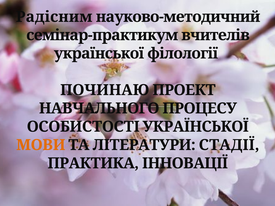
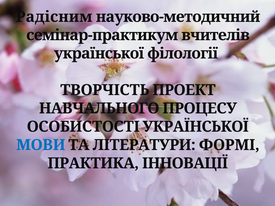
ПОЧИНАЮ: ПОЧИНАЮ -> ТВОРЧІСТЬ (105, 90)
МОВИ colour: orange -> blue (41, 145)
СТАДІЇ: СТАДІЇ -> ФОРМІ (229, 145)
